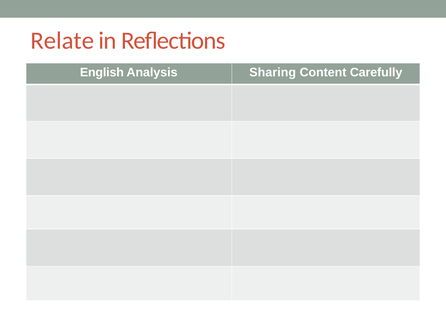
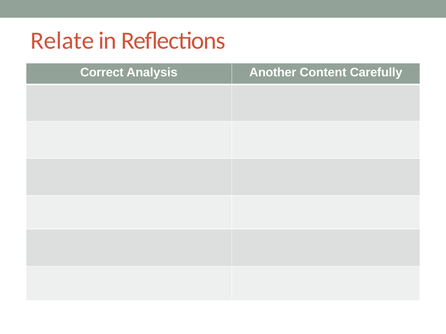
English: English -> Correct (102, 73)
Sharing: Sharing -> Another (273, 73)
